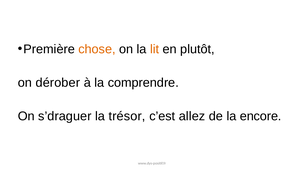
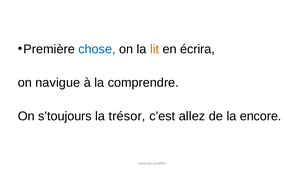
chose colour: orange -> blue (97, 49)
plutôt: plutôt -> écrira (198, 49)
dérober: dérober -> navigue (58, 83)
s’draguer: s’draguer -> s’toujours (65, 116)
